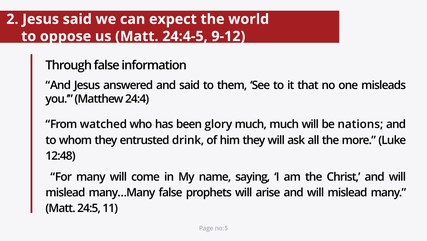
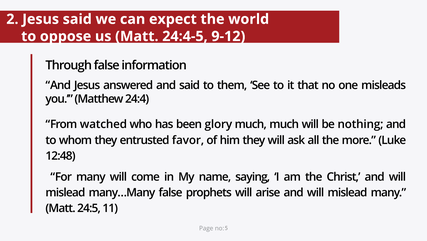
nations: nations -> nothing (360, 124)
drink: drink -> favor (188, 140)
